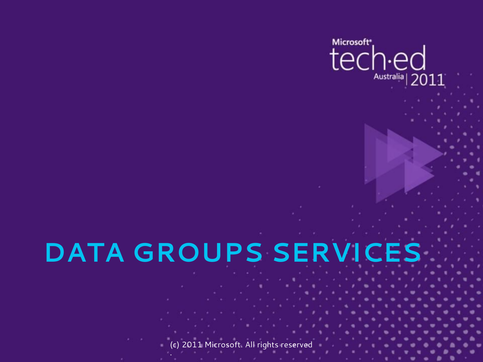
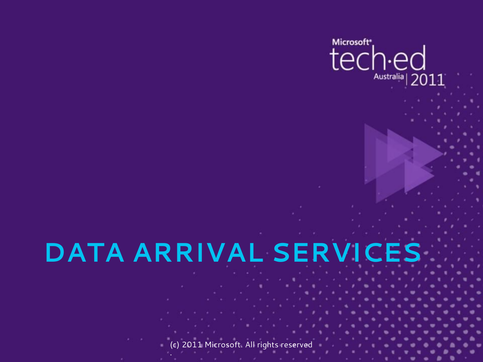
GROUPS: GROUPS -> ARRIVAL (198, 253)
